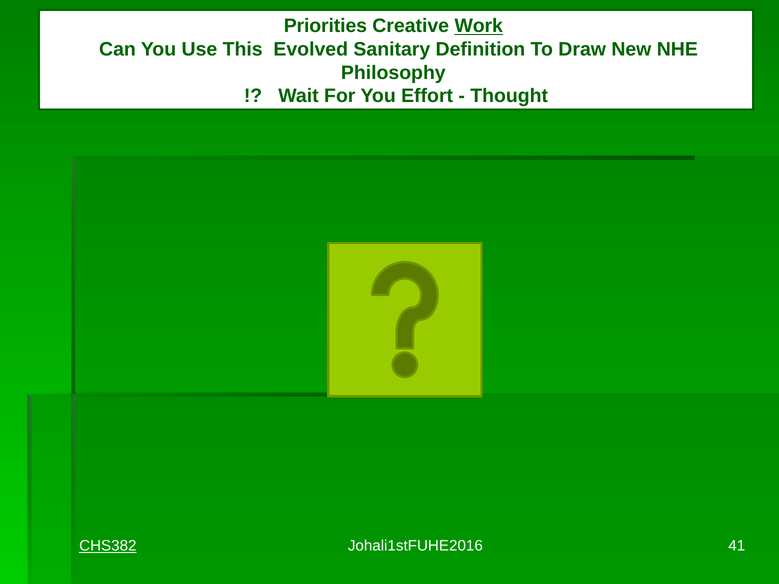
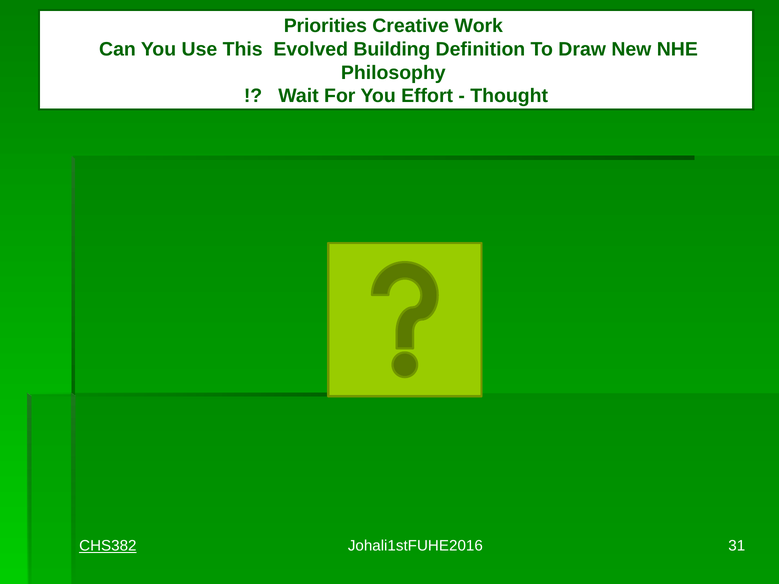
Work underline: present -> none (479, 26)
Sanitary: Sanitary -> Building (392, 49)
41: 41 -> 31 (737, 546)
